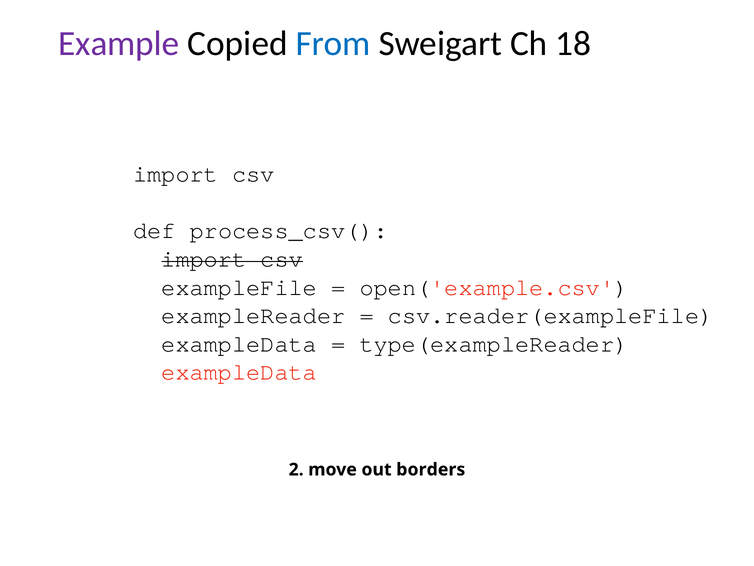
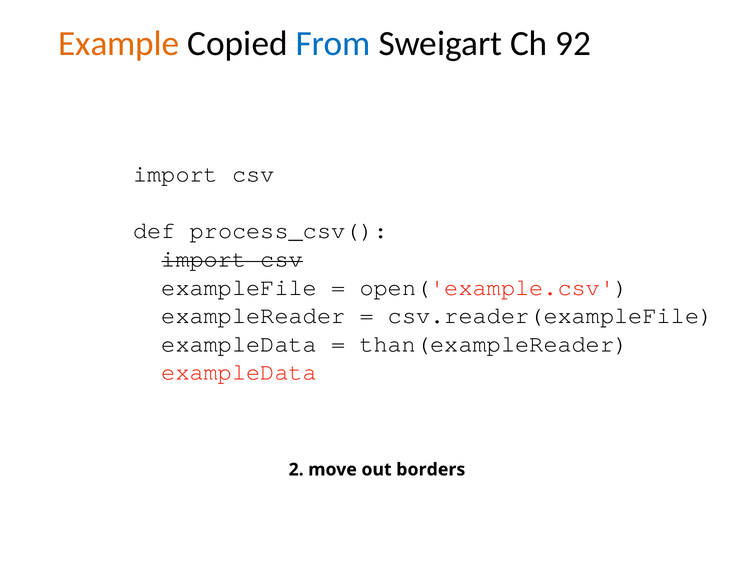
Example colour: purple -> orange (119, 43)
18: 18 -> 92 (573, 43)
type(exampleReader: type(exampleReader -> than(exampleReader (494, 344)
